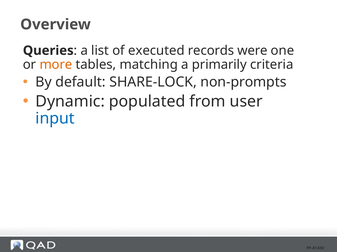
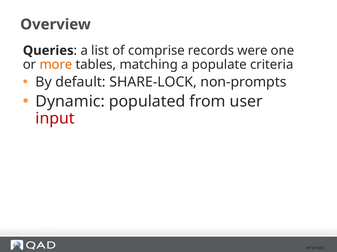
executed: executed -> comprise (156, 51)
primarily: primarily -> populate (219, 65)
input colour: blue -> red (55, 119)
